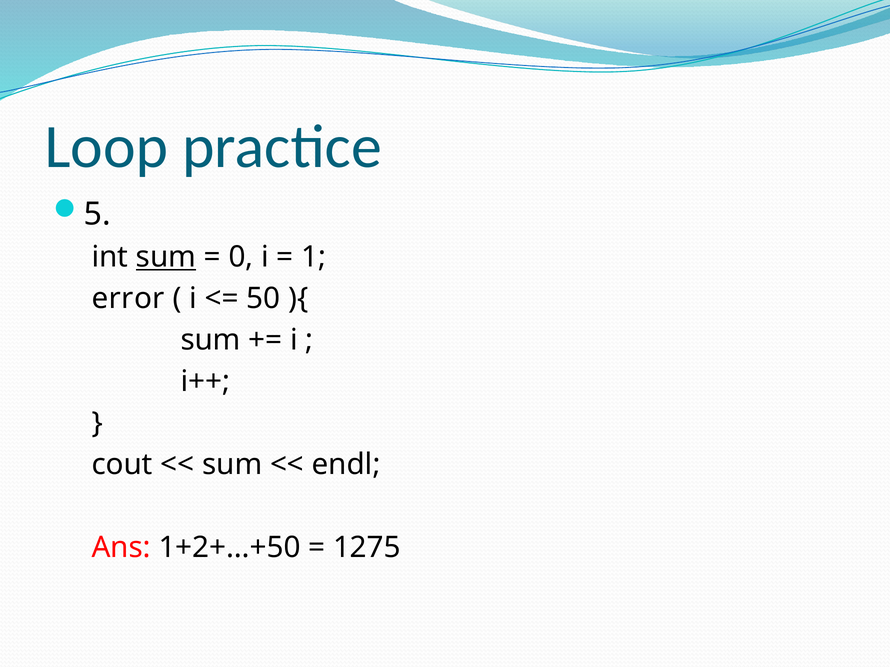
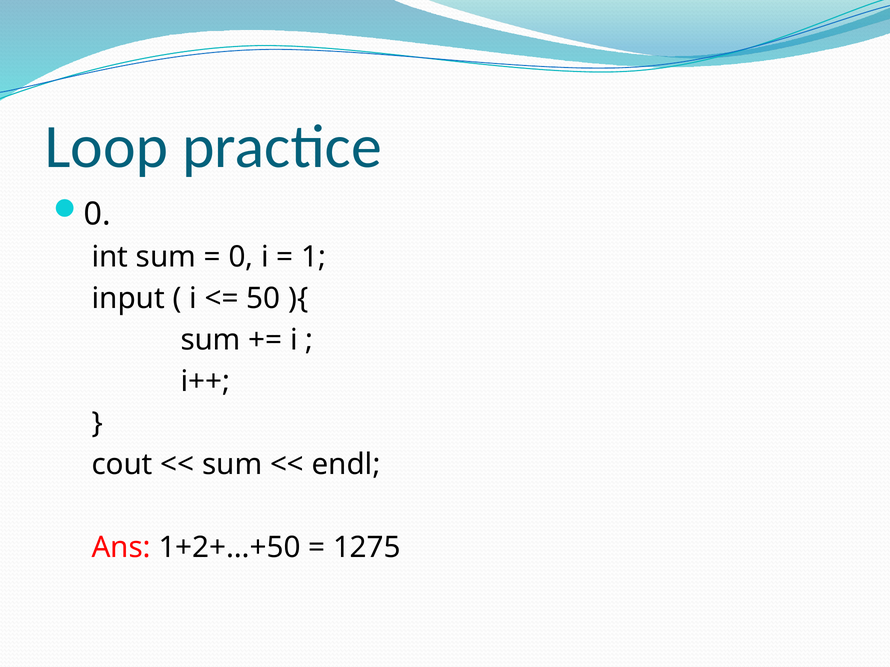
5: 5 -> 0 (97, 214)
sum underline: present -> none (166, 257)
error: error -> input (128, 299)
